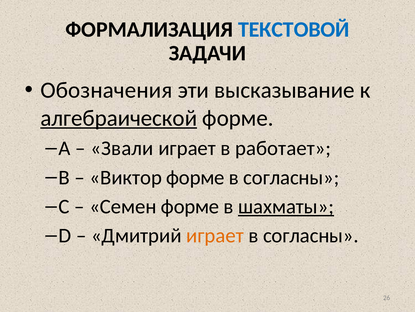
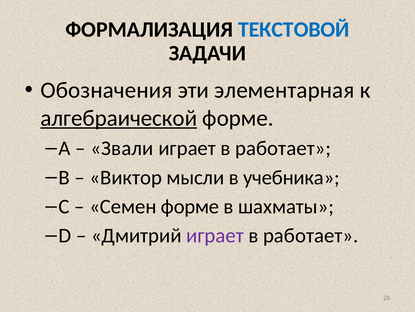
высказывание: высказывание -> элементарная (284, 90)
Виктор форме: форме -> мысли (195, 177)
согласны: согласны -> учебника (291, 177)
шахматы underline: present -> none (286, 206)
играет colour: orange -> purple (215, 235)
согласны: согласны -> работает (311, 235)
